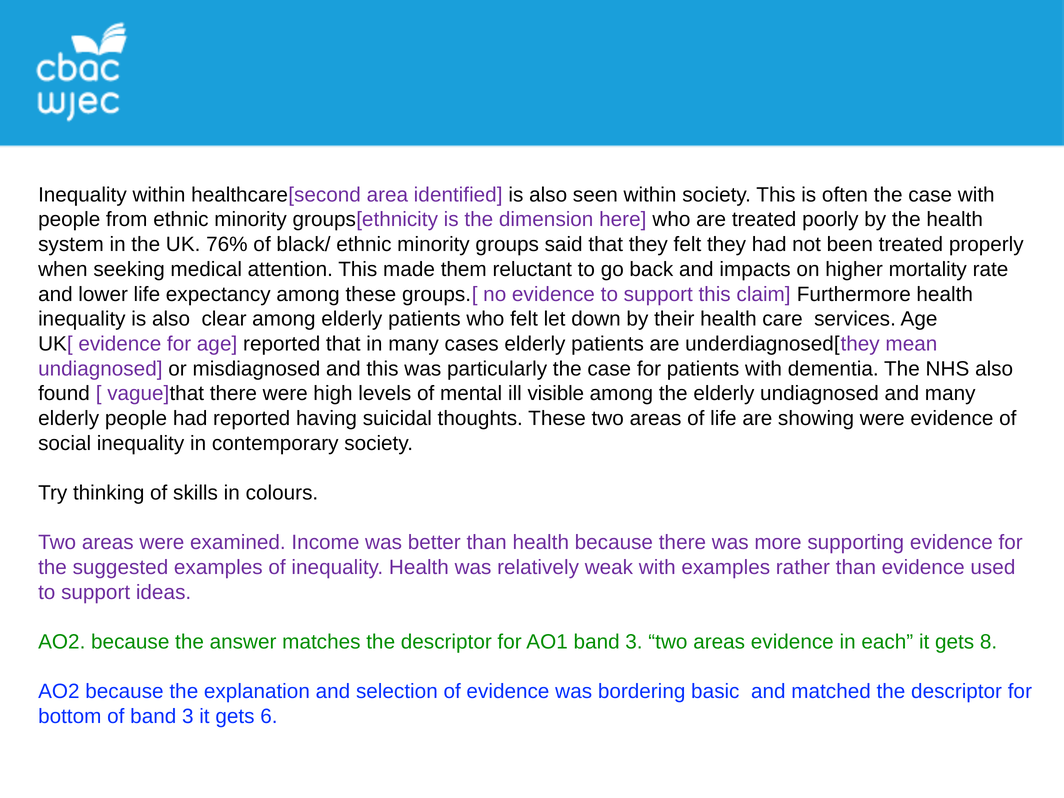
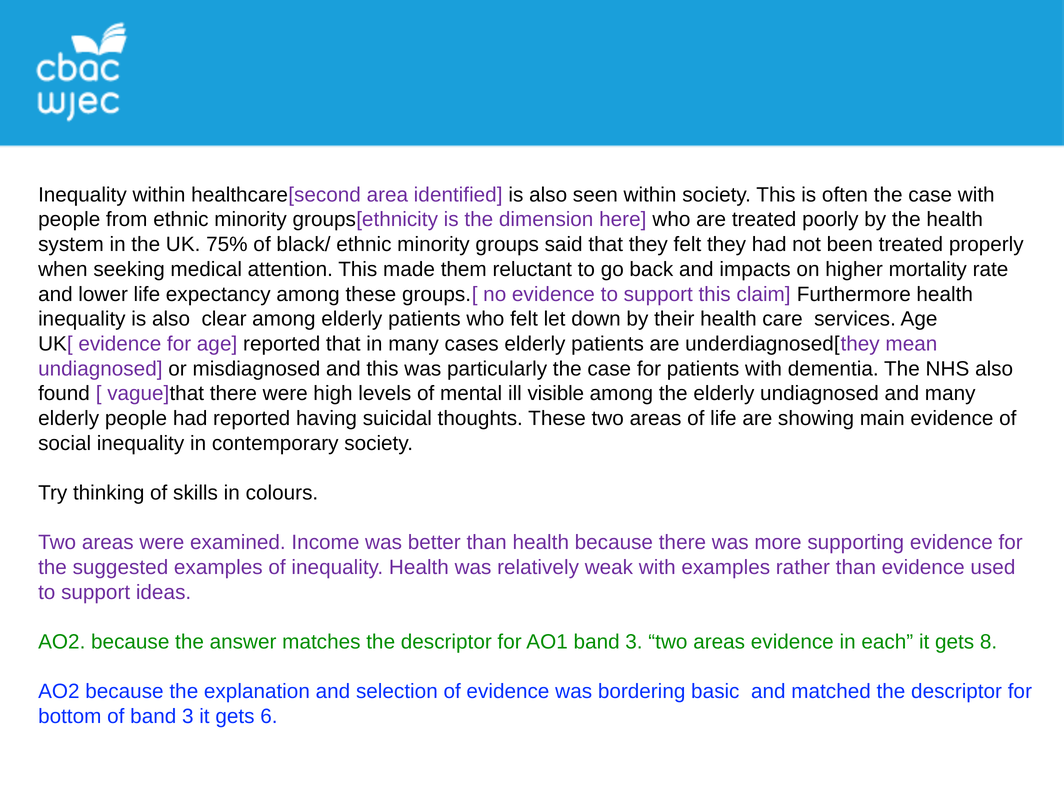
76%: 76% -> 75% (227, 245)
showing were: were -> main (882, 418)
